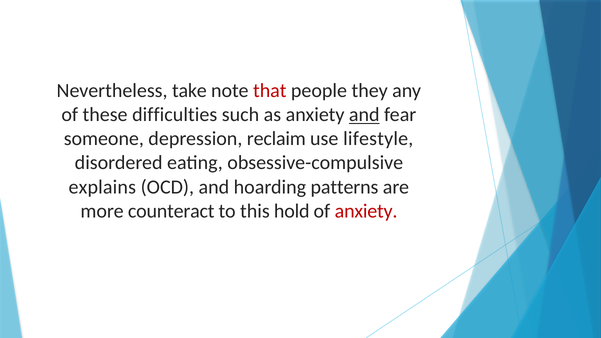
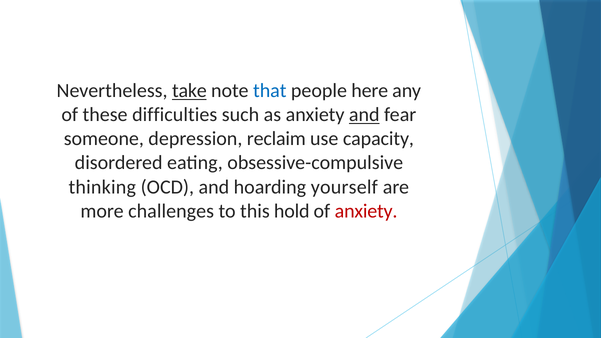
take underline: none -> present (189, 91)
that colour: red -> blue (270, 91)
they: they -> here (370, 91)
lifestyle: lifestyle -> capacity (378, 139)
explains: explains -> thinking (102, 187)
patterns: patterns -> yourself (344, 187)
counteract: counteract -> challenges (171, 211)
